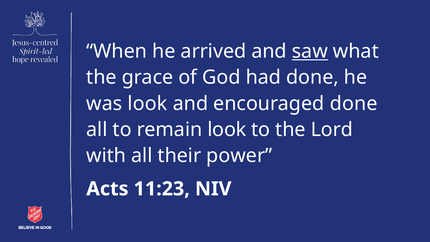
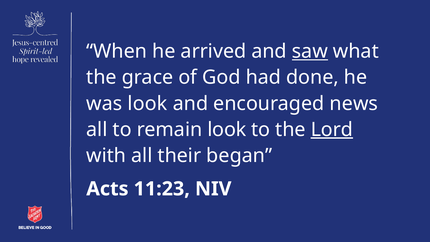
encouraged done: done -> news (354, 103)
Lord underline: none -> present (332, 130)
power: power -> began (239, 156)
